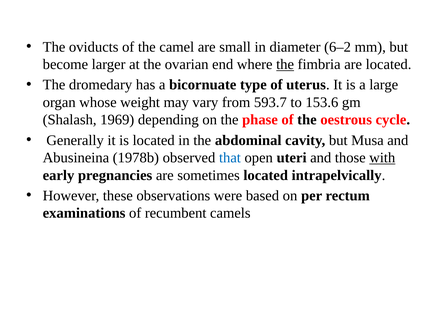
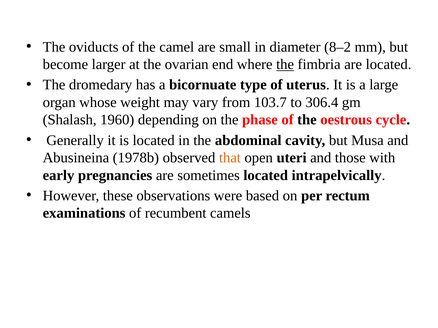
6–2: 6–2 -> 8–2 (338, 47)
593.7: 593.7 -> 103.7 (270, 102)
153.6: 153.6 -> 306.4 (322, 102)
1969: 1969 -> 1960 (117, 120)
that colour: blue -> orange (230, 158)
with underline: present -> none (382, 158)
